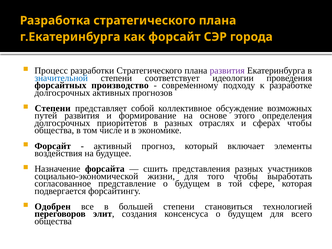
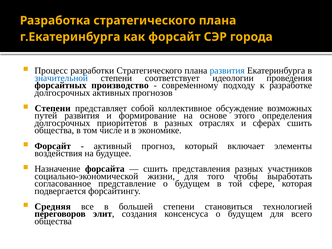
развития colour: purple -> blue (227, 71)
сферах чтобы: чтобы -> сшить (299, 123)
Одобрен: Одобрен -> Средняя (53, 207)
